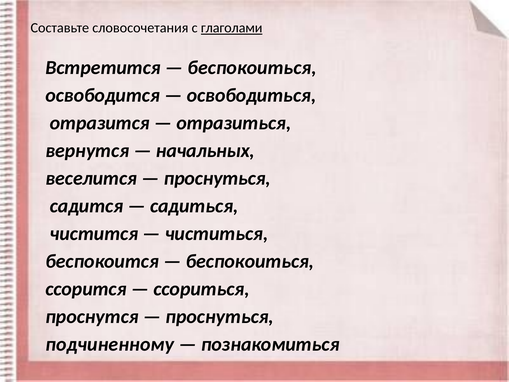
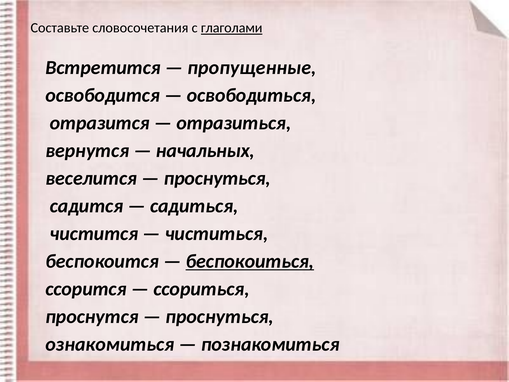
беспокоиться: беспокоиться -> пропущенные (252, 67)
беспокоиться underline: none -> present (250, 261)
подчиненному: подчиненному -> ознакомиться (110, 344)
